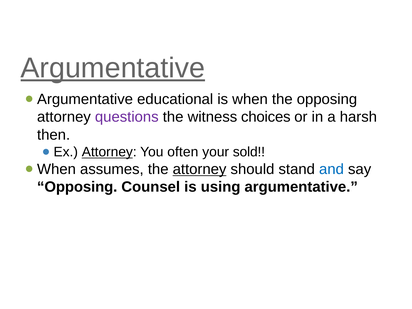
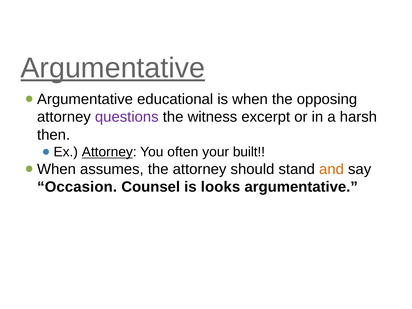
choices: choices -> excerpt (266, 117)
sold: sold -> built (249, 152)
attorney underline: present -> none (200, 169)
and colour: blue -> orange (331, 169)
Opposing: Opposing -> Occasion (77, 187)
using: using -> looks (221, 187)
